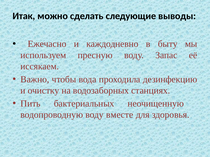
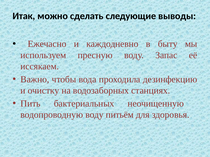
вместе: вместе -> питьём (120, 115)
